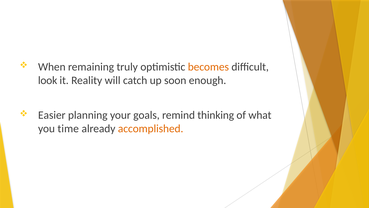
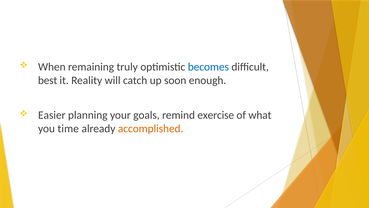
becomes colour: orange -> blue (208, 67)
look: look -> best (48, 80)
thinking: thinking -> exercise (216, 115)
